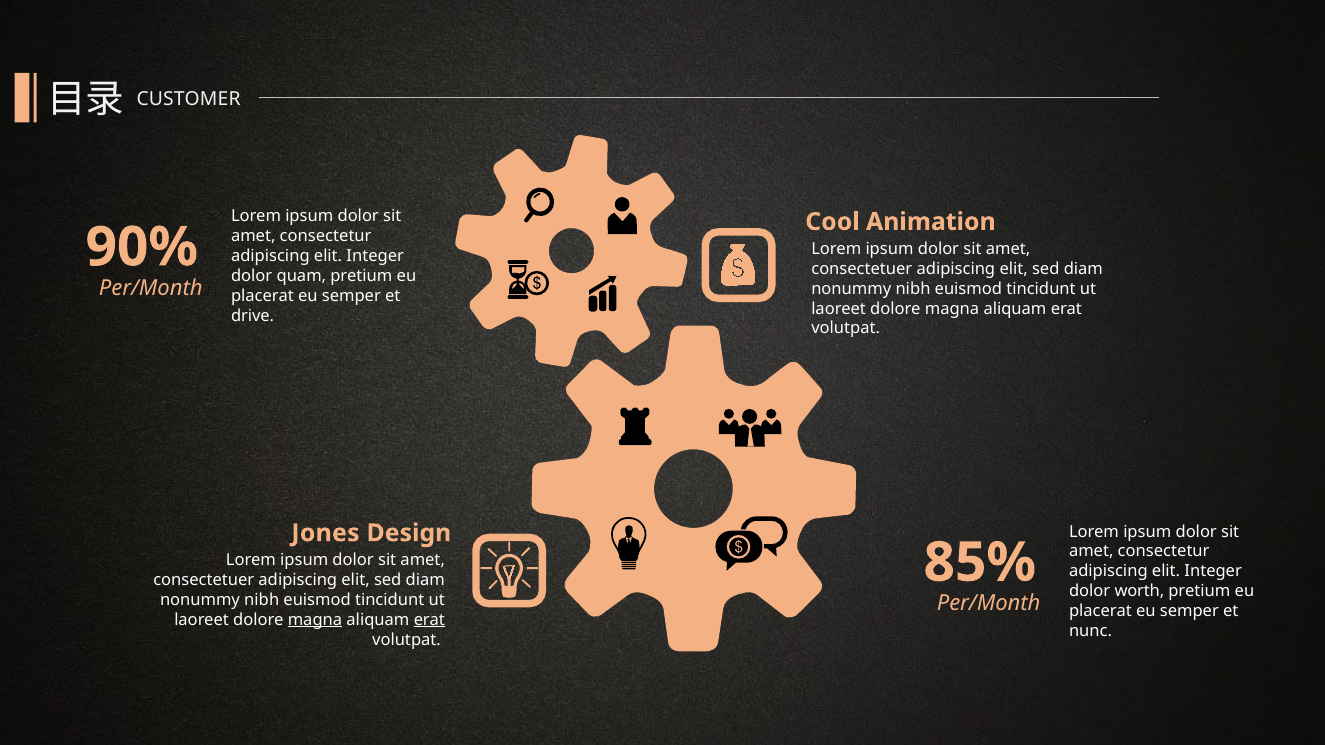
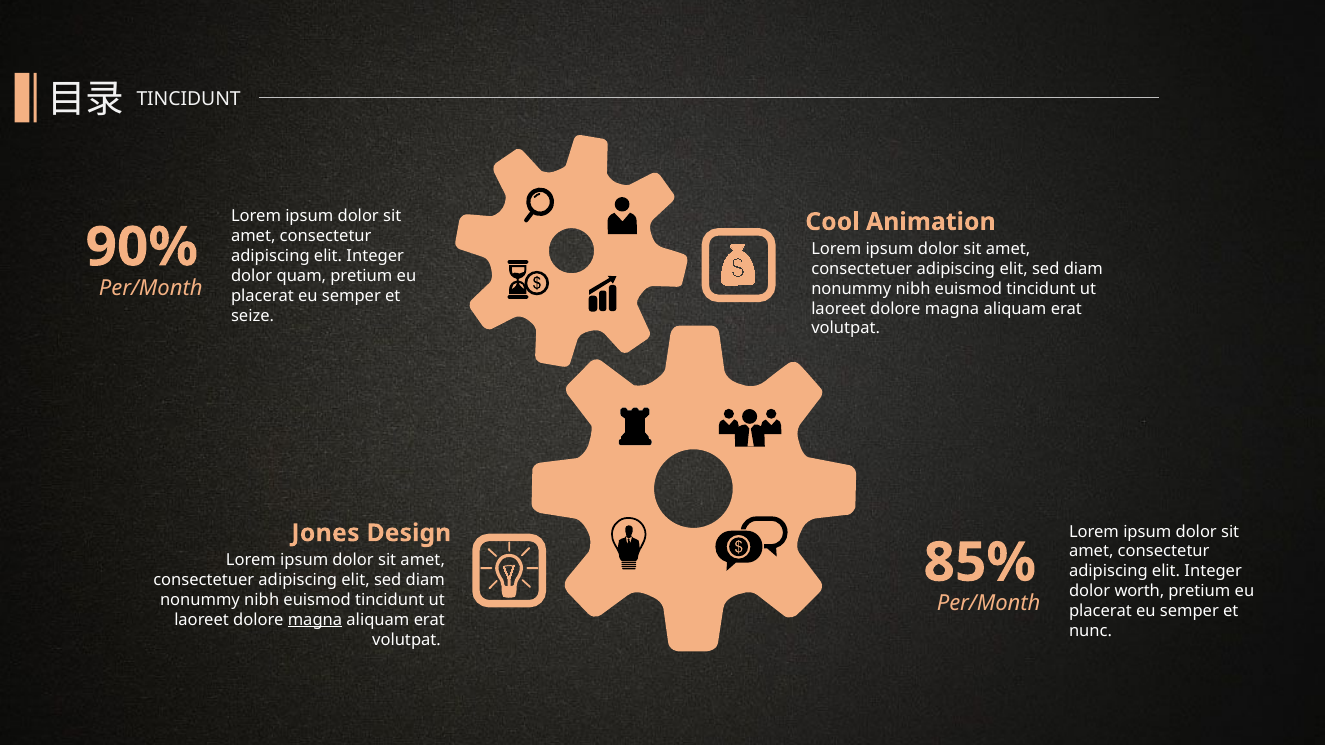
CUSTOMER: CUSTOMER -> TINCIDUNT (189, 99)
drive: drive -> seize (253, 316)
erat underline: present -> none (429, 620)
